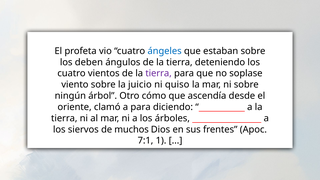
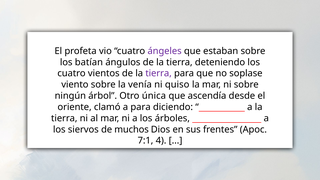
ángeles colour: blue -> purple (165, 51)
deben: deben -> batían (89, 62)
juicio: juicio -> venía (140, 85)
cómo: cómo -> única (154, 96)
1: 1 -> 4 (161, 141)
